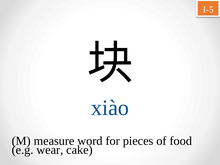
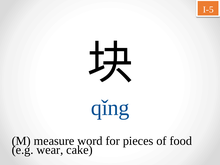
xiào: xiào -> qǐng (110, 108)
